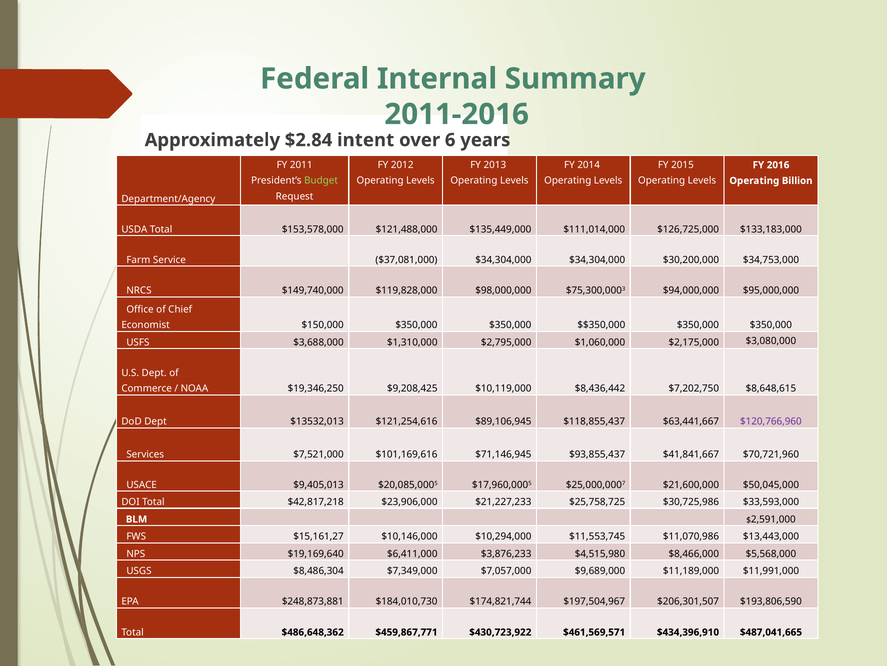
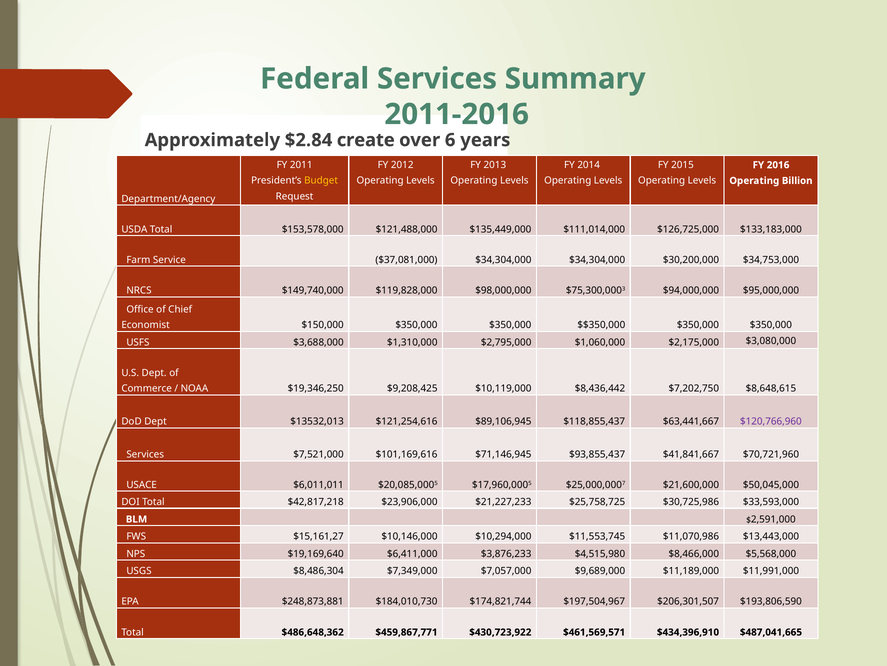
Federal Internal: Internal -> Services (437, 79)
intent: intent -> create (366, 140)
Budget colour: light green -> yellow (321, 180)
$9,405,013: $9,405,013 -> $6,011,011 (319, 484)
